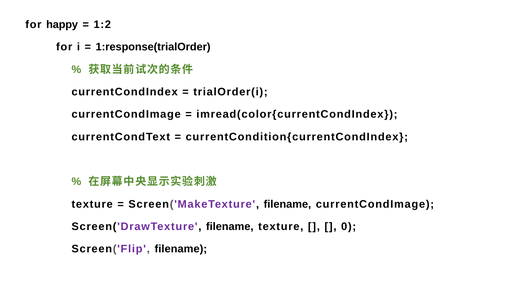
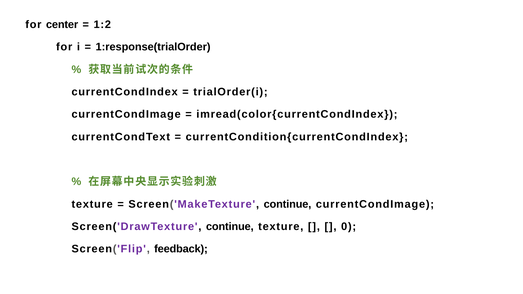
happy: happy -> center (62, 25)
Screen('MakeTexture filename: filename -> continue (287, 204)
Screen('DrawTexture filename: filename -> continue (230, 227)
Screen('Flip filename: filename -> feedback (181, 249)
